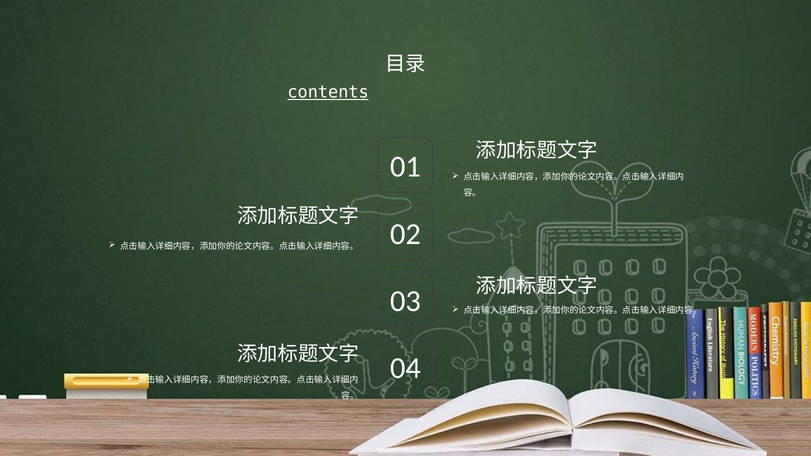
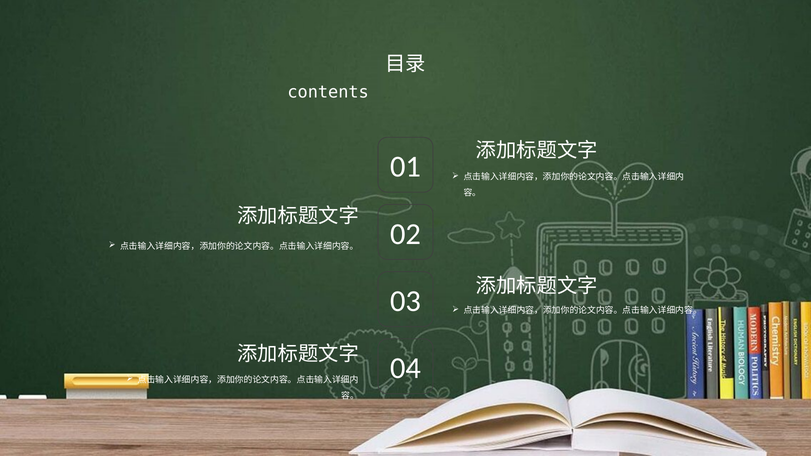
contents underline: present -> none (328, 92)
